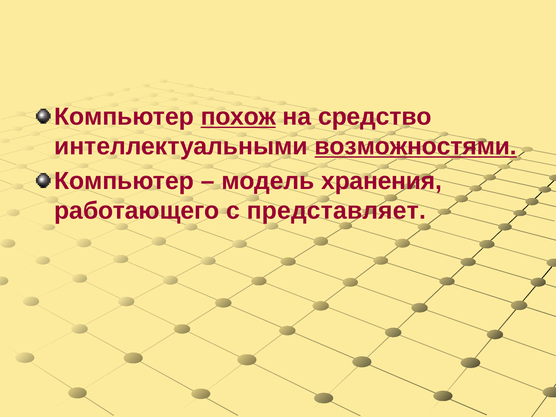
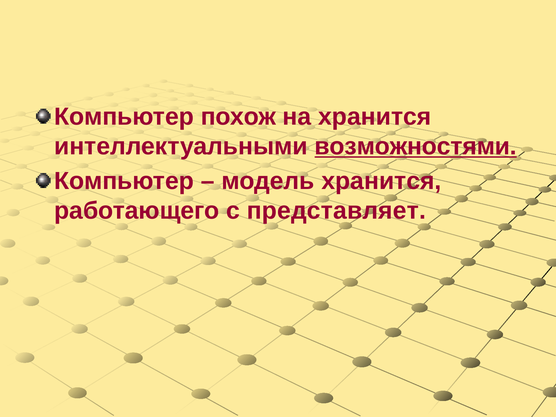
похож underline: present -> none (238, 117)
на средство: средство -> хранится (375, 117)
модель хранения: хранения -> хранится (381, 181)
